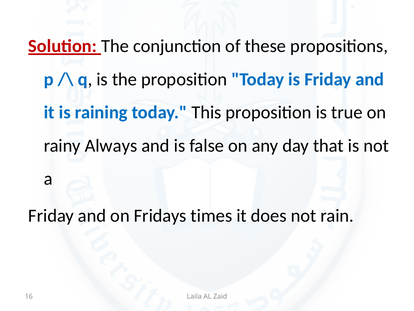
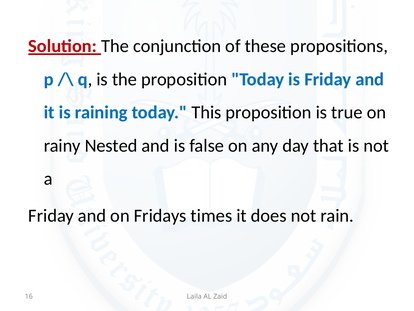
Always: Always -> Nested (111, 145)
